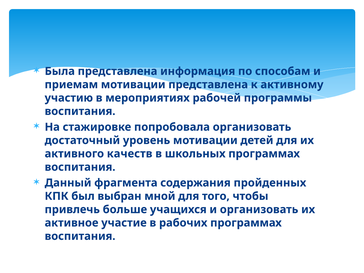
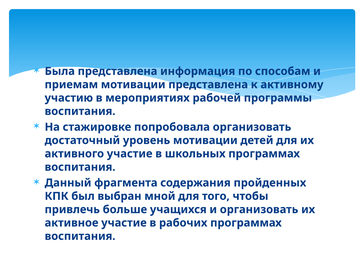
активного качеств: качеств -> участие (130, 154)
